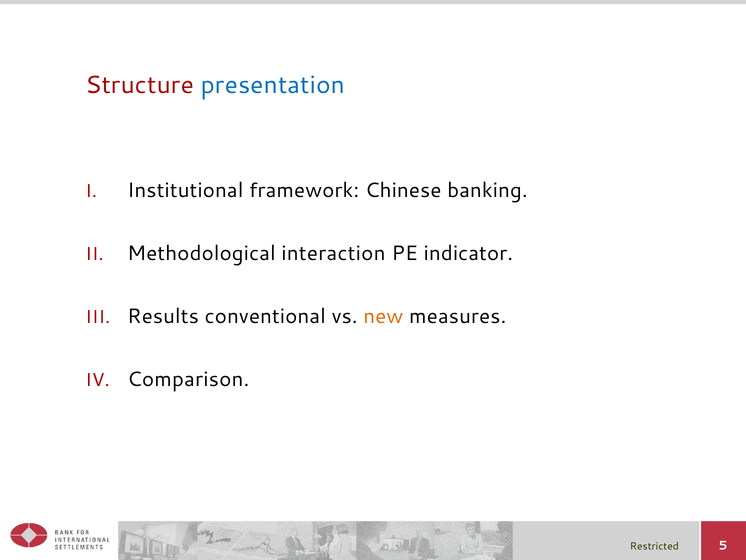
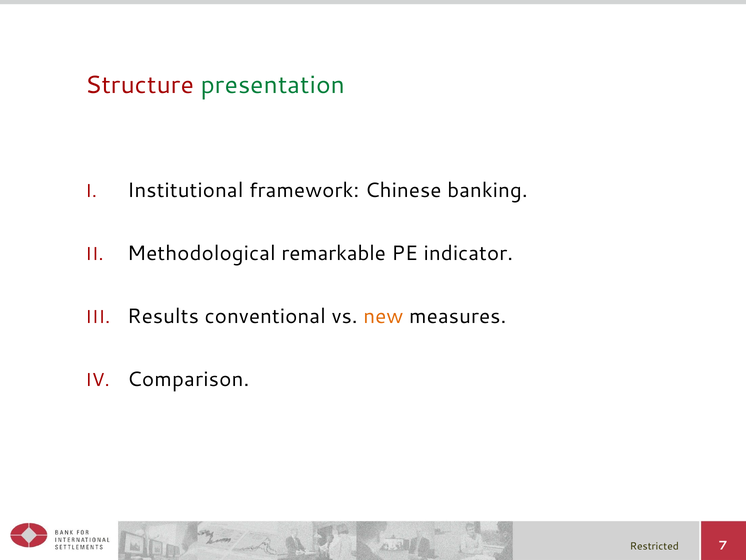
presentation colour: blue -> green (273, 85)
interaction: interaction -> remarkable (334, 253)
5: 5 -> 7 (723, 545)
